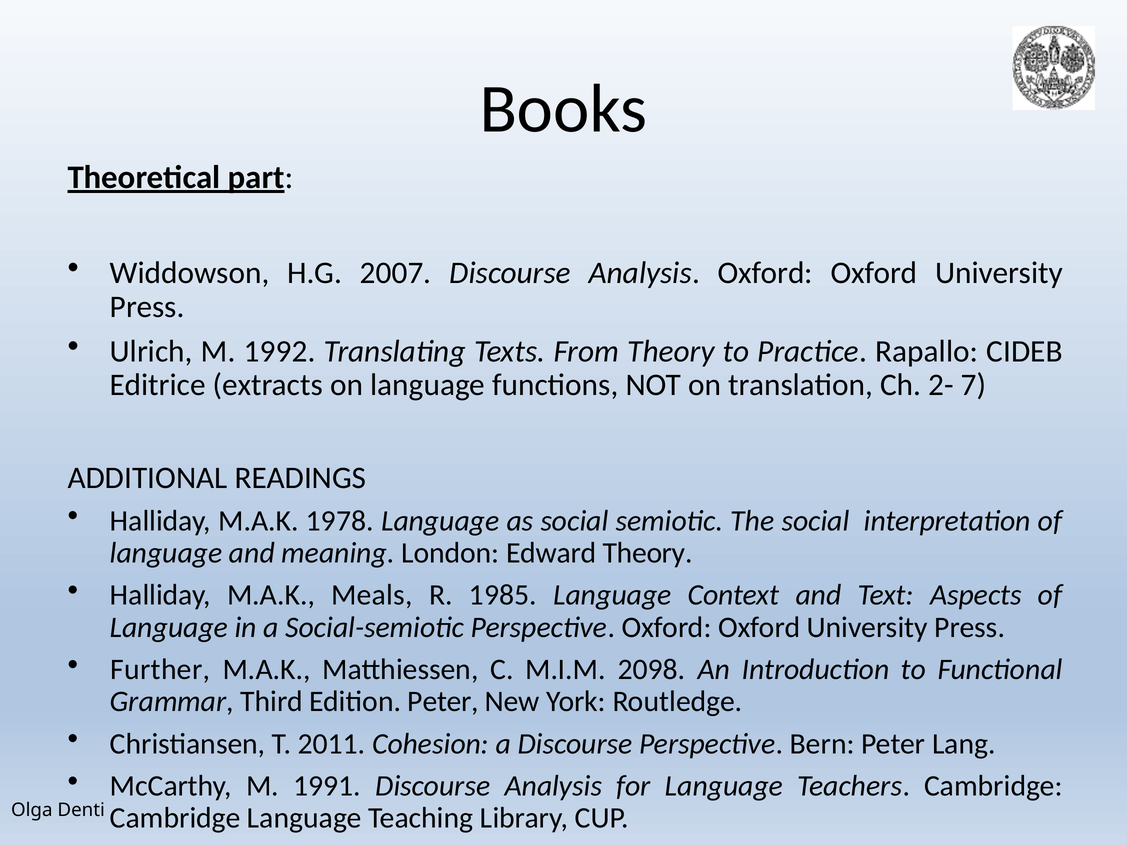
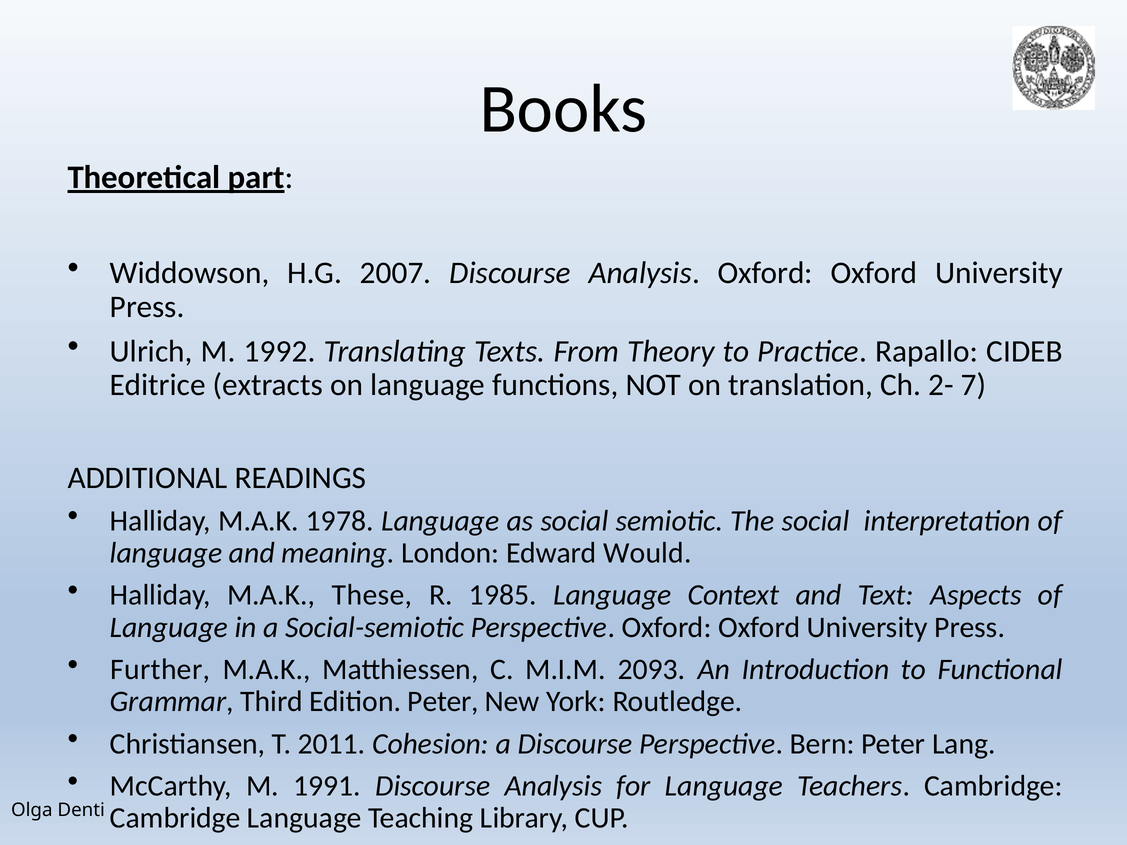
Edward Theory: Theory -> Would (647, 553)
Meals: Meals -> These (372, 595)
2098: 2098 -> 2093 (651, 670)
